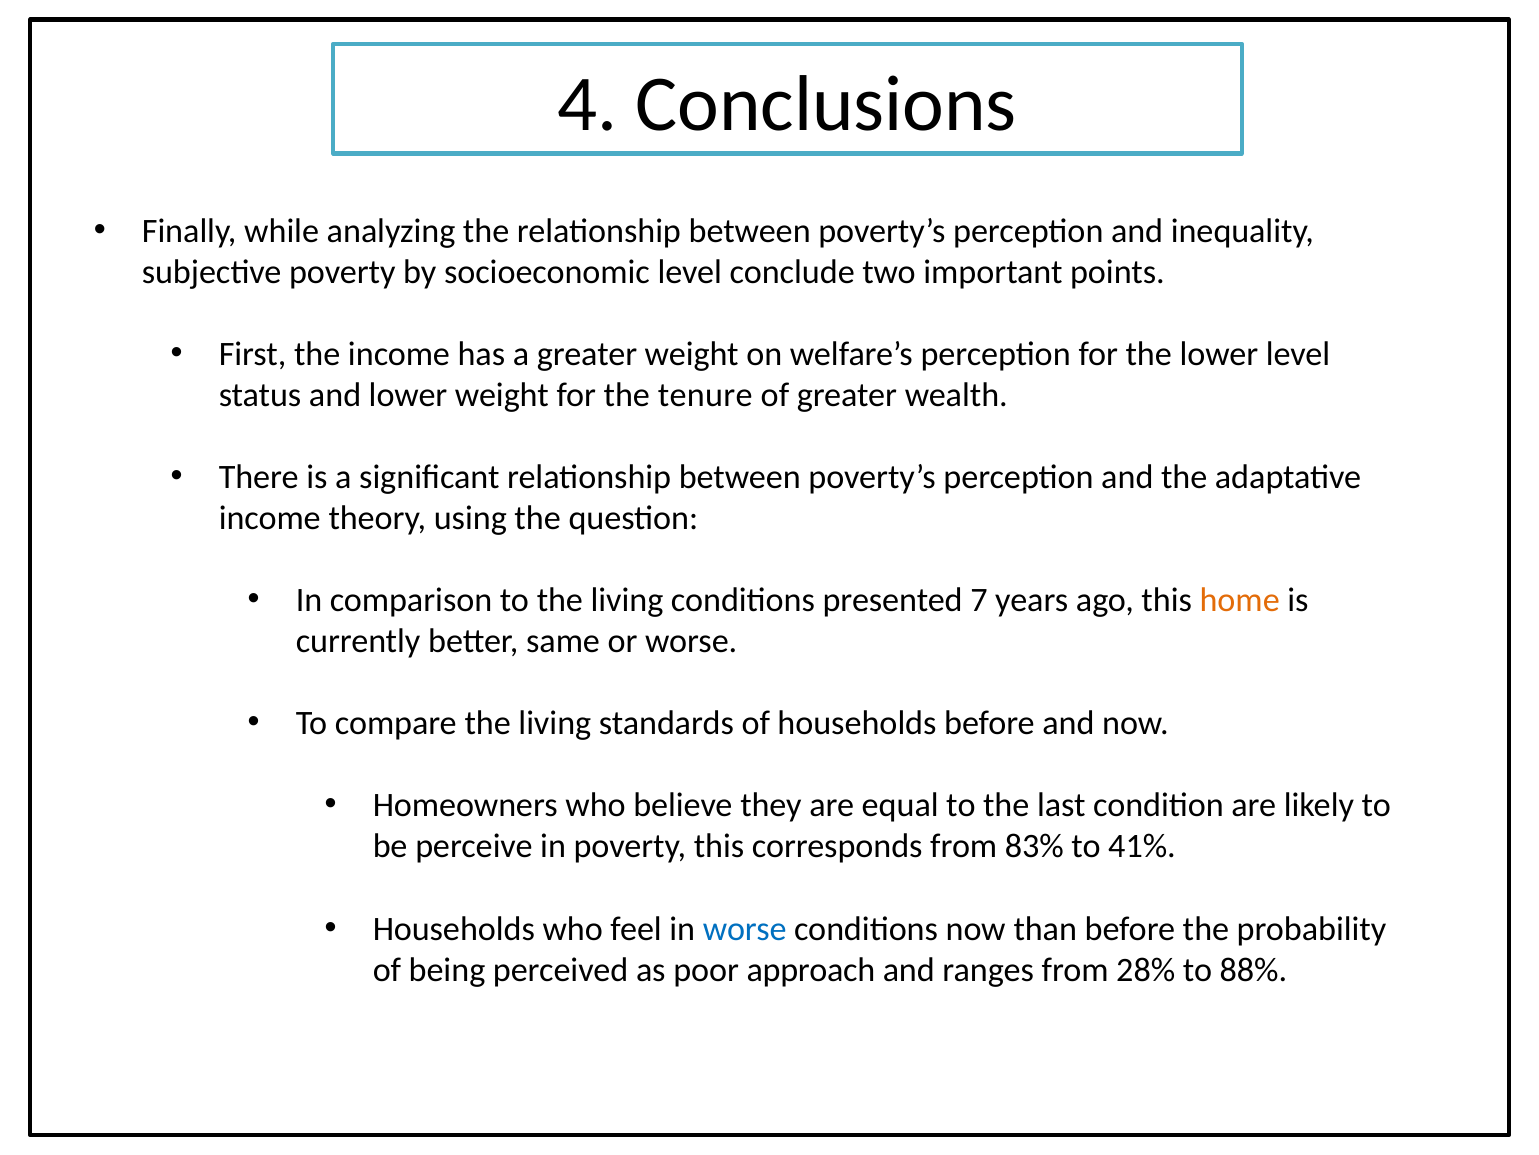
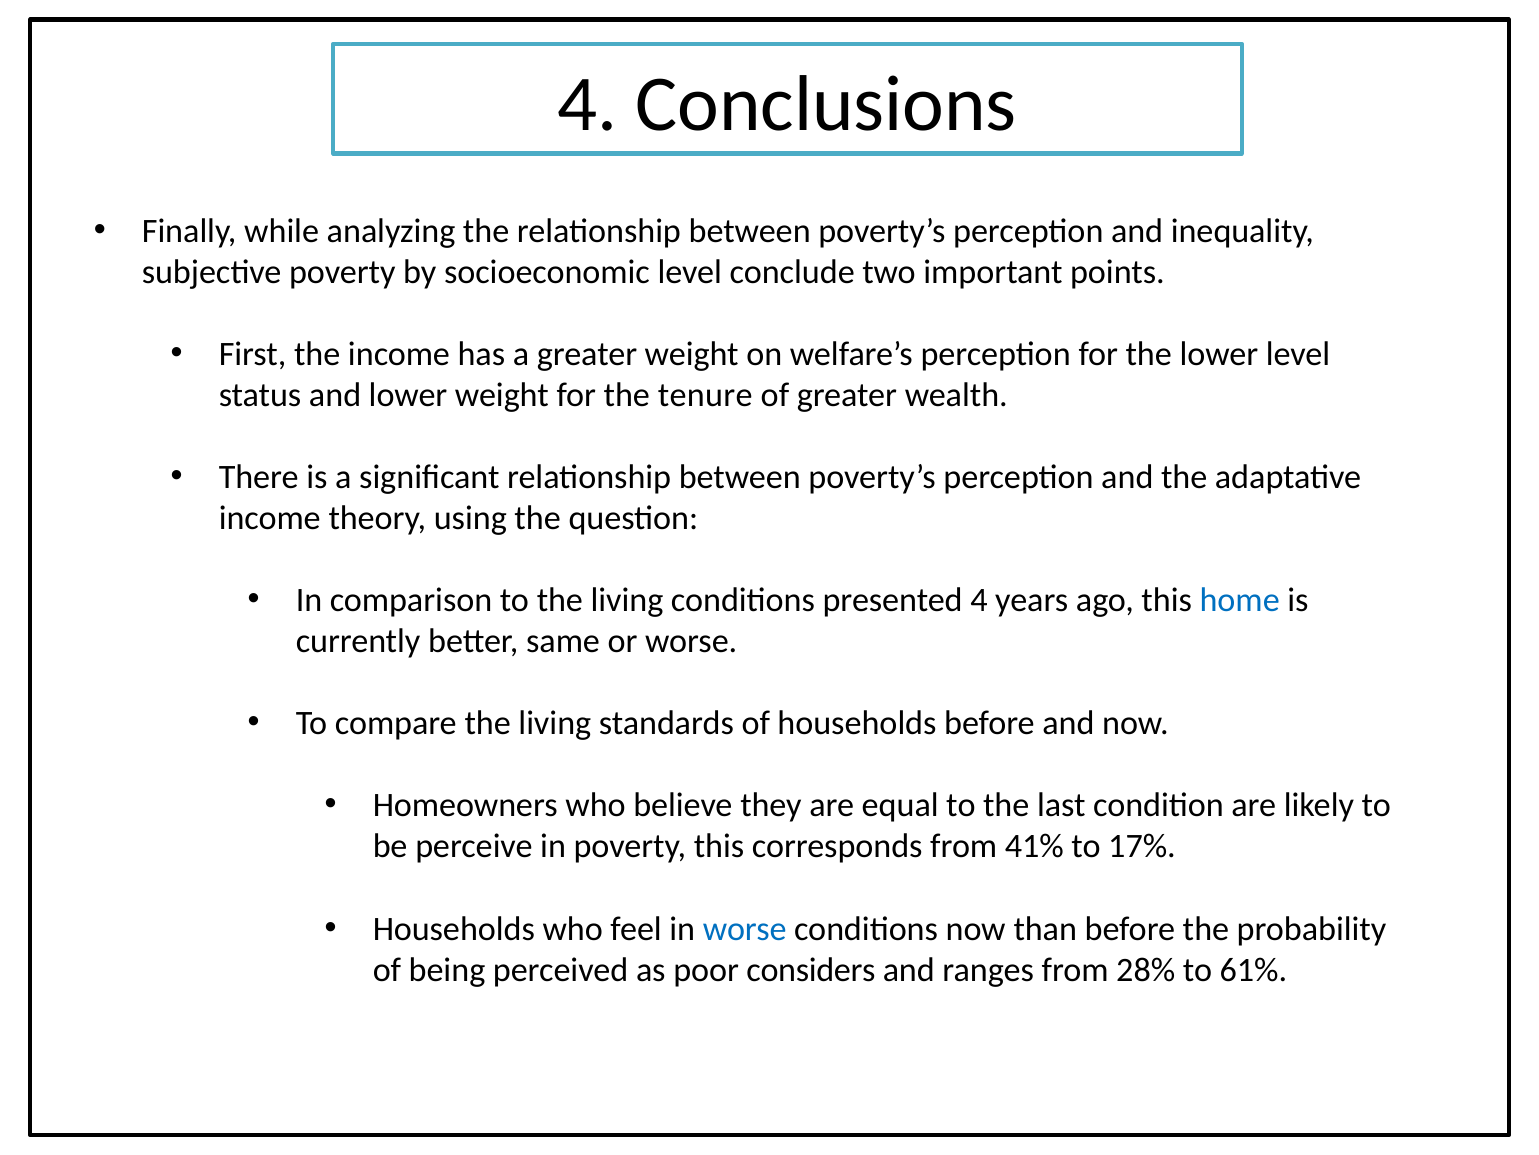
presented 7: 7 -> 4 (979, 600)
home colour: orange -> blue (1240, 600)
83%: 83% -> 41% (1034, 846)
41%: 41% -> 17% (1142, 846)
approach: approach -> considers (811, 969)
88%: 88% -> 61% (1253, 969)
